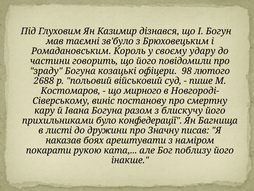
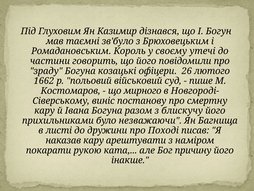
удару: удару -> утечі (202, 51)
98: 98 -> 26 (187, 71)
2688: 2688 -> 1662 (44, 81)
конфедерації: конфедерації -> незважаючи (150, 120)
Значну: Значну -> Поході (163, 130)
наказав боях: боях -> кару (94, 140)
поблизу: поблизу -> причину (193, 150)
